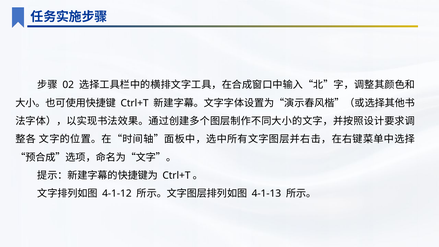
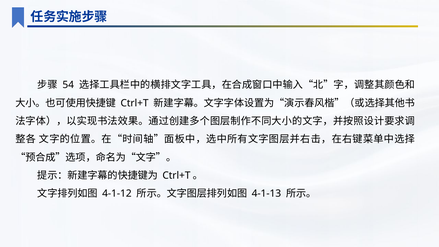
02: 02 -> 54 (68, 85)
